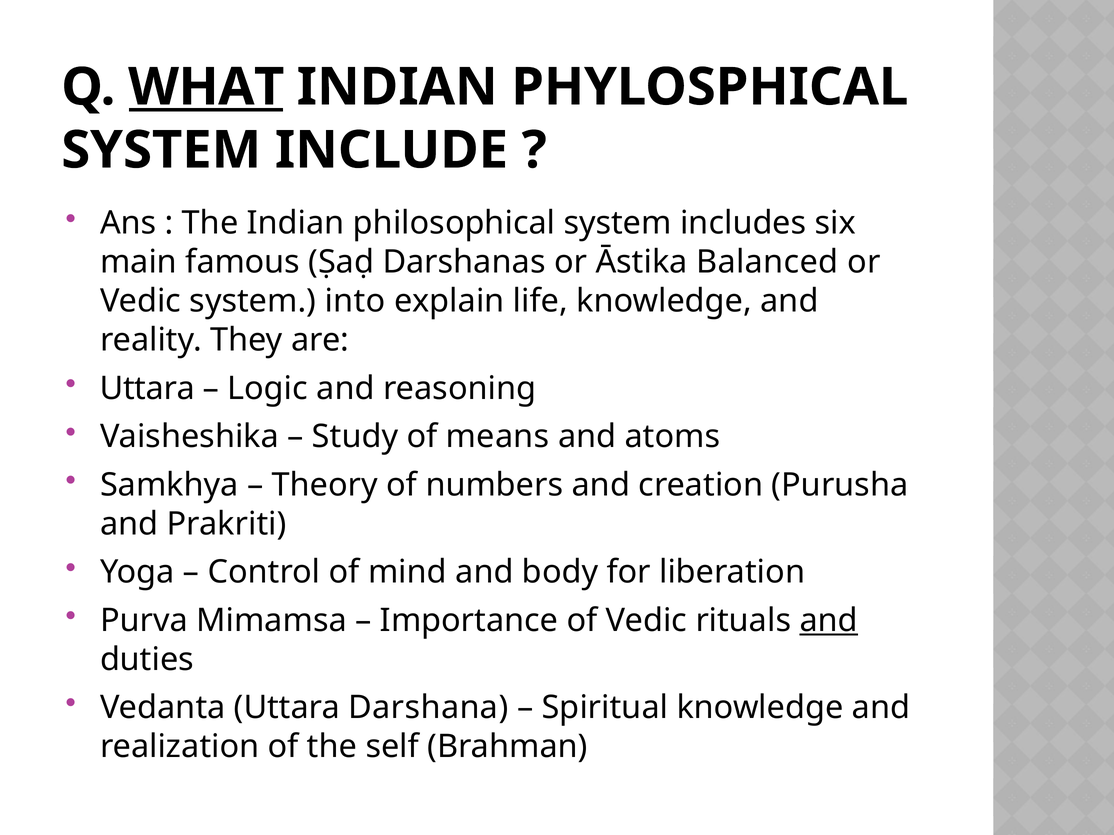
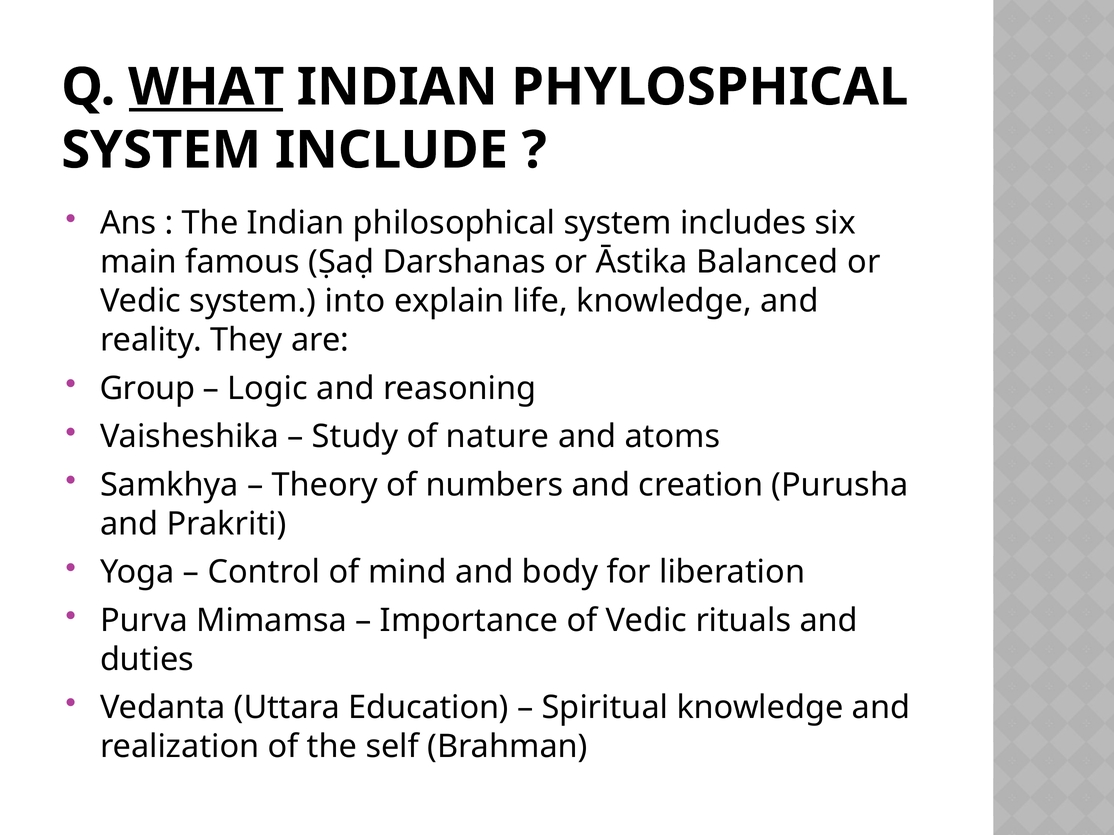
Uttara: Uttara -> Group (147, 389)
means: means -> nature (498, 437)
and underline: present -> none (829, 621)
Darshana: Darshana -> Education (429, 708)
